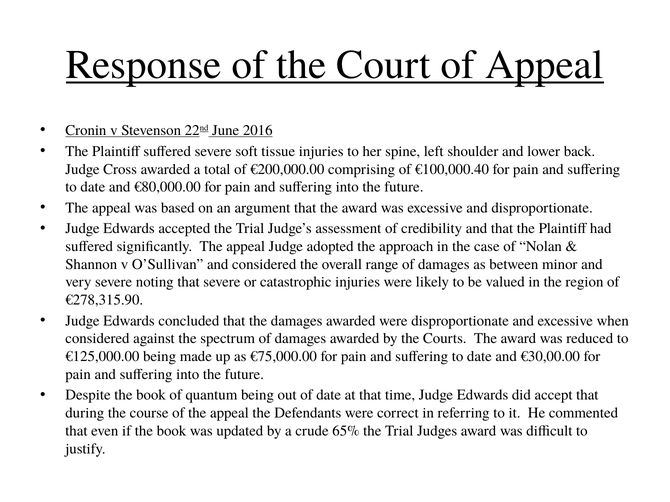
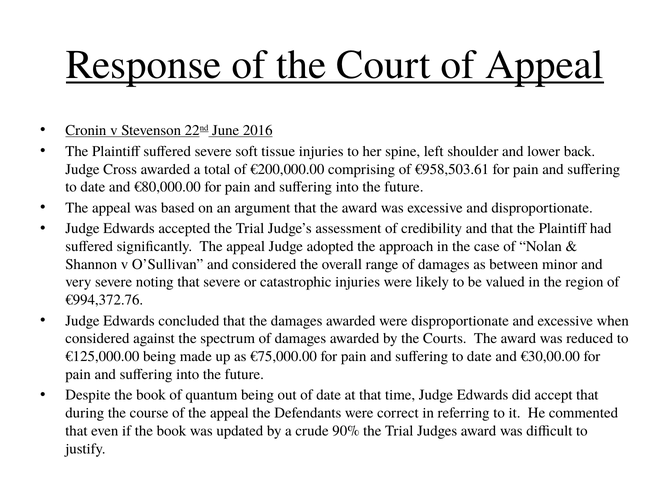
€100,000.40: €100,000.40 -> €958,503.61 (452, 169)
€278,315.90: €278,315.90 -> €994,372.76 (104, 300)
65%: 65% -> 90% (346, 431)
